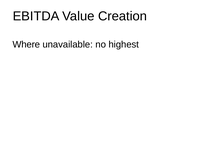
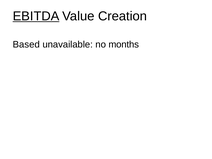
EBITDA underline: none -> present (36, 16)
Where: Where -> Based (26, 44)
highest: highest -> months (124, 44)
